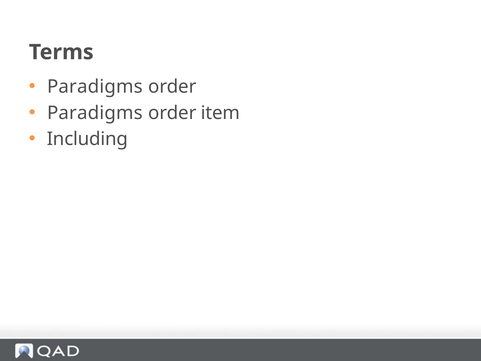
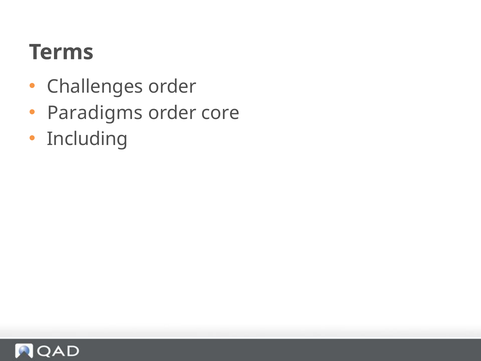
Paradigms: Paradigms -> Challenges (95, 87)
item: item -> core (220, 113)
